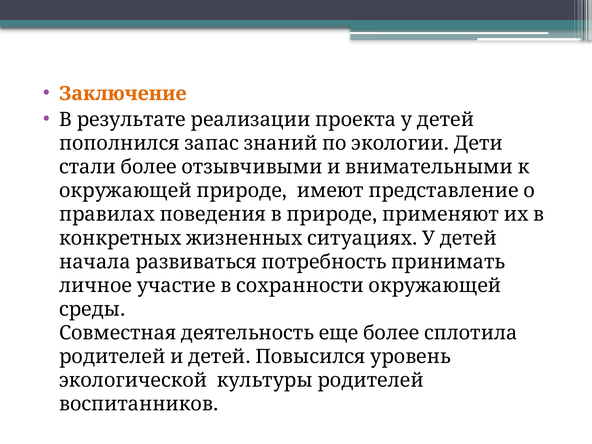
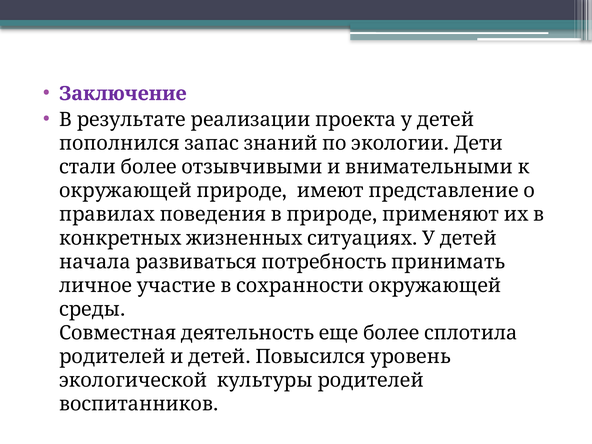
Заключение colour: orange -> purple (123, 94)
